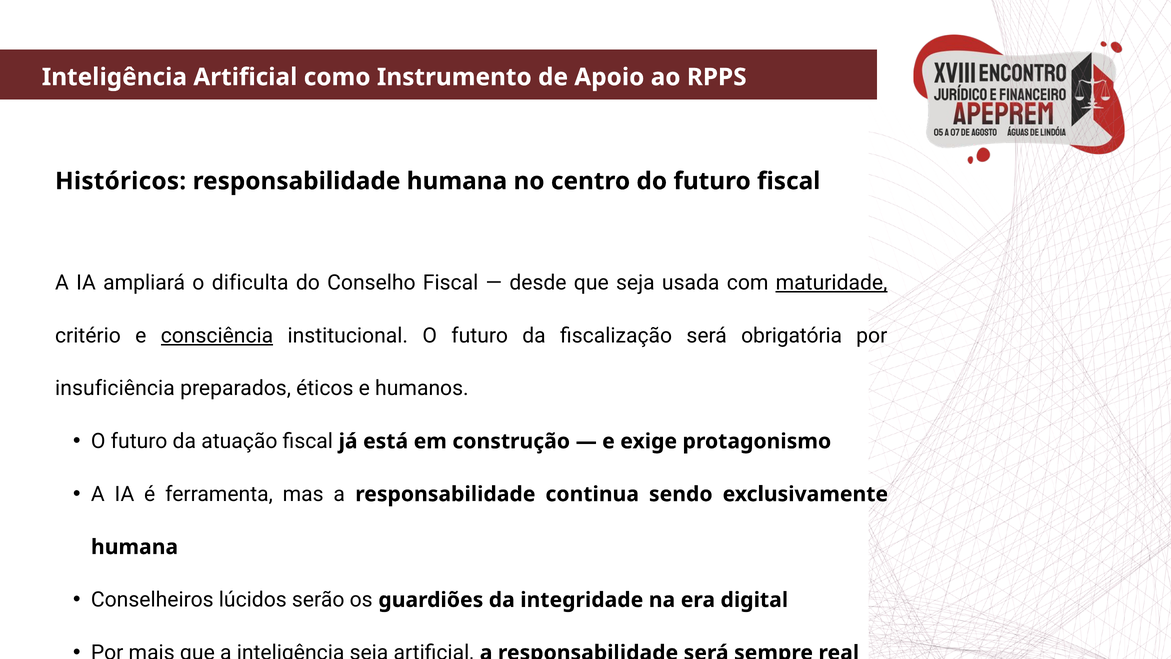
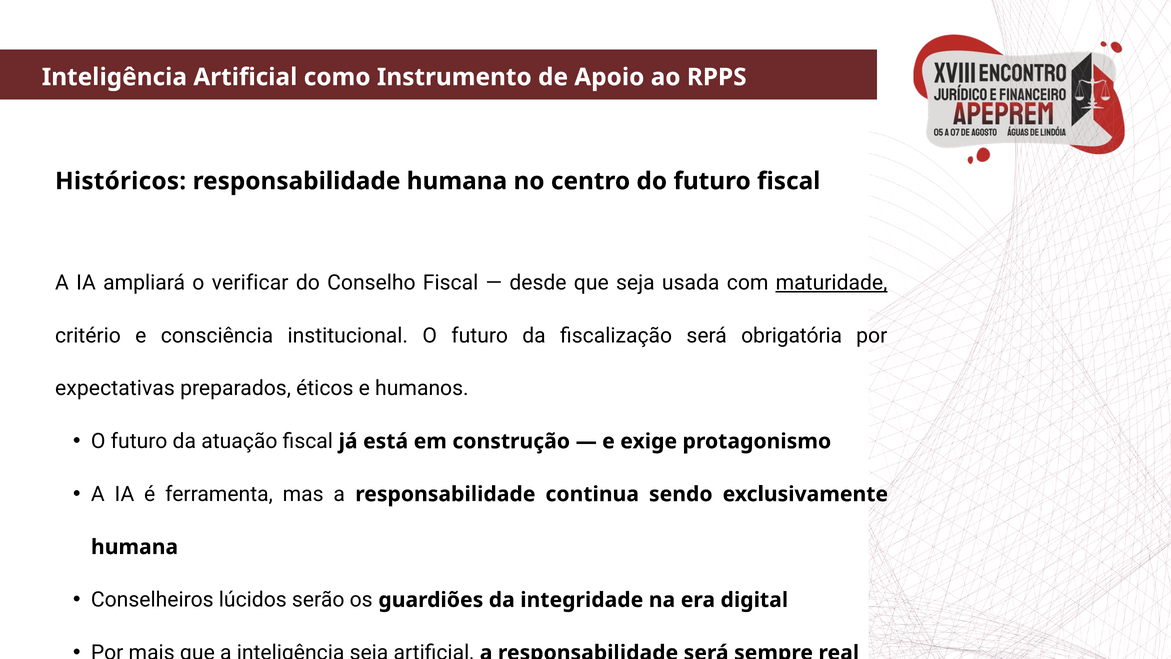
dificulta: dificulta -> verificar (250, 283)
consciência underline: present -> none (217, 335)
insuficiência: insuficiência -> expectativas (115, 388)
